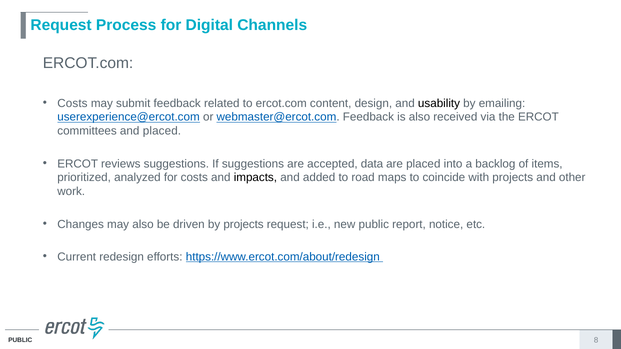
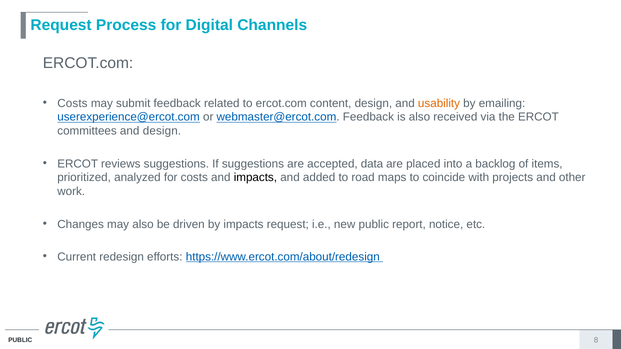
usability colour: black -> orange (439, 103)
and placed: placed -> design (162, 131)
by projects: projects -> impacts (243, 224)
